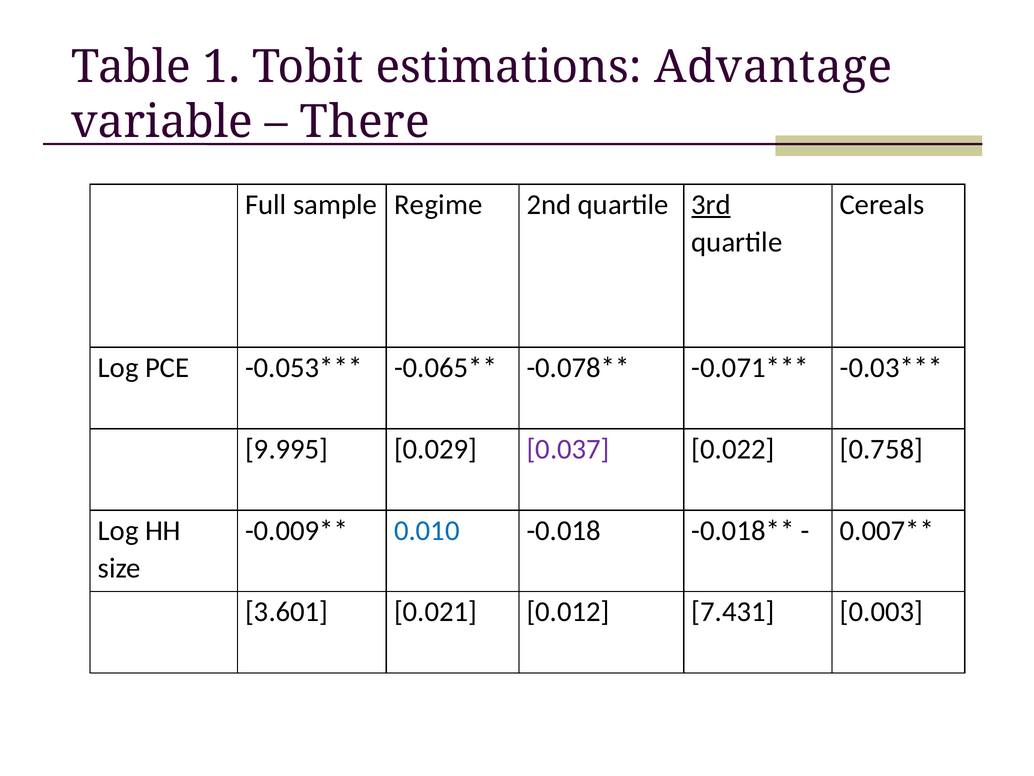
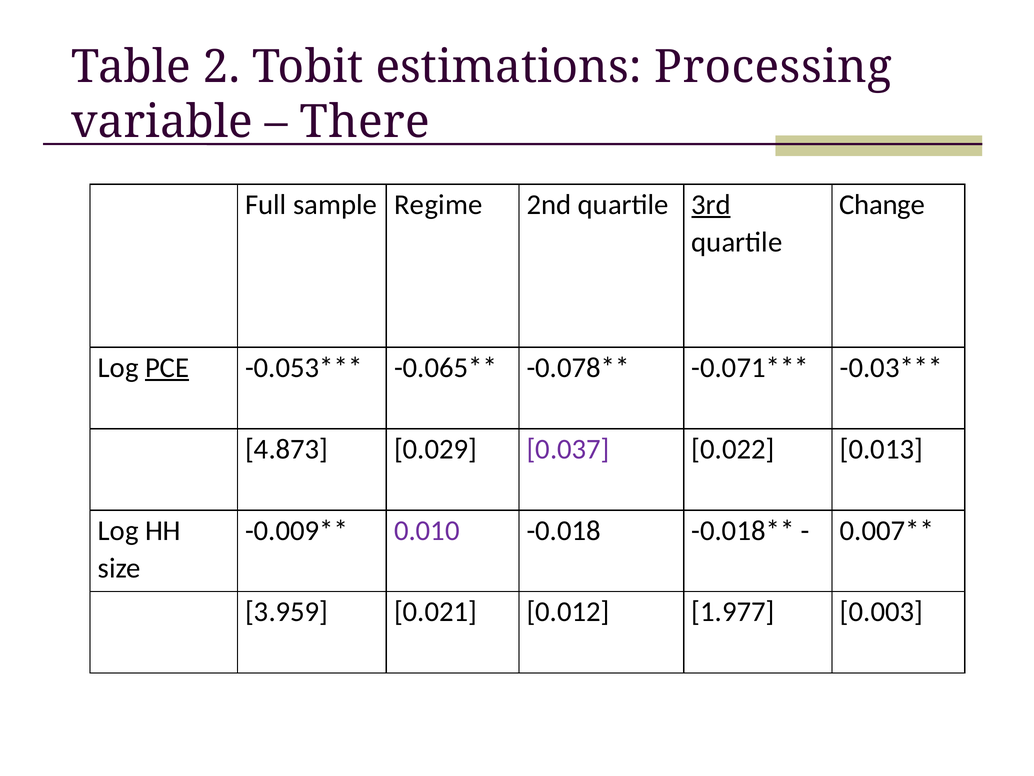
1: 1 -> 2 (222, 67)
Advantage: Advantage -> Processing (773, 67)
Cereals: Cereals -> Change (882, 205)
PCE underline: none -> present (167, 367)
9.995: 9.995 -> 4.873 (287, 449)
0.758: 0.758 -> 0.013 (881, 449)
0.010 colour: blue -> purple (427, 530)
3.601: 3.601 -> 3.959 (287, 612)
7.431: 7.431 -> 1.977 (733, 612)
